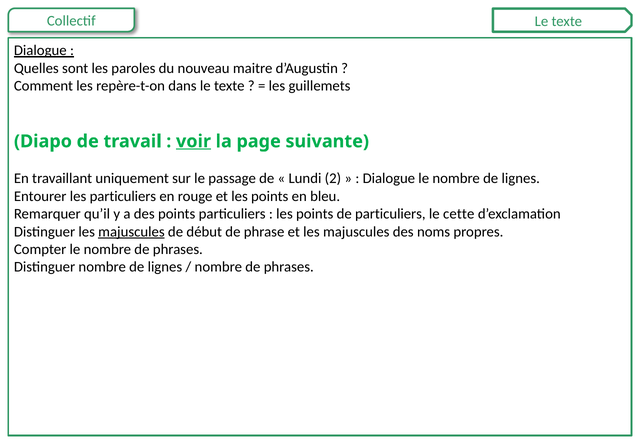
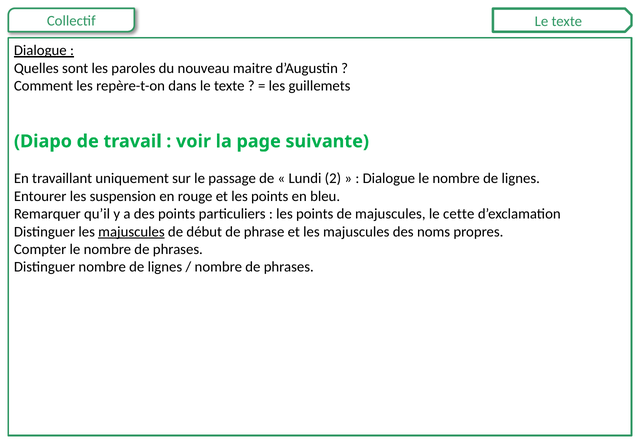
voir underline: present -> none (193, 141)
les particuliers: particuliers -> suspension (123, 196)
de particuliers: particuliers -> majuscules (390, 214)
